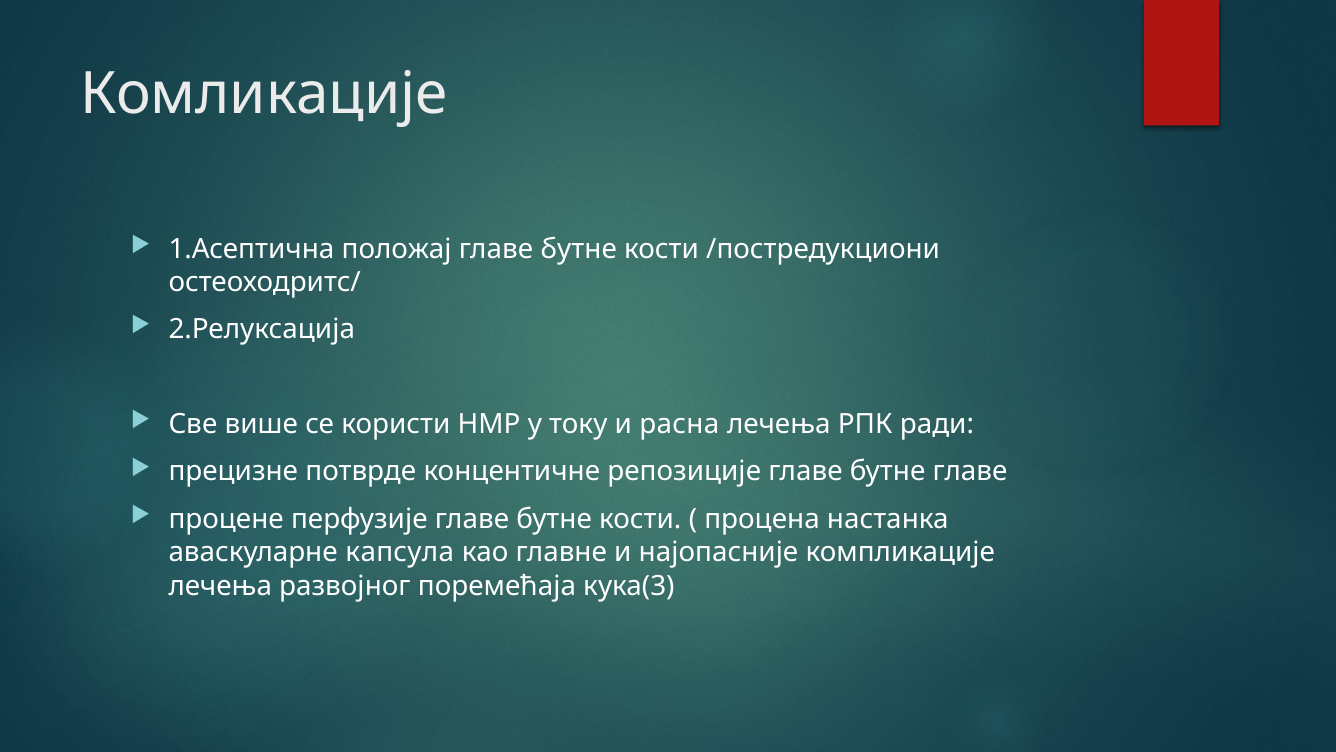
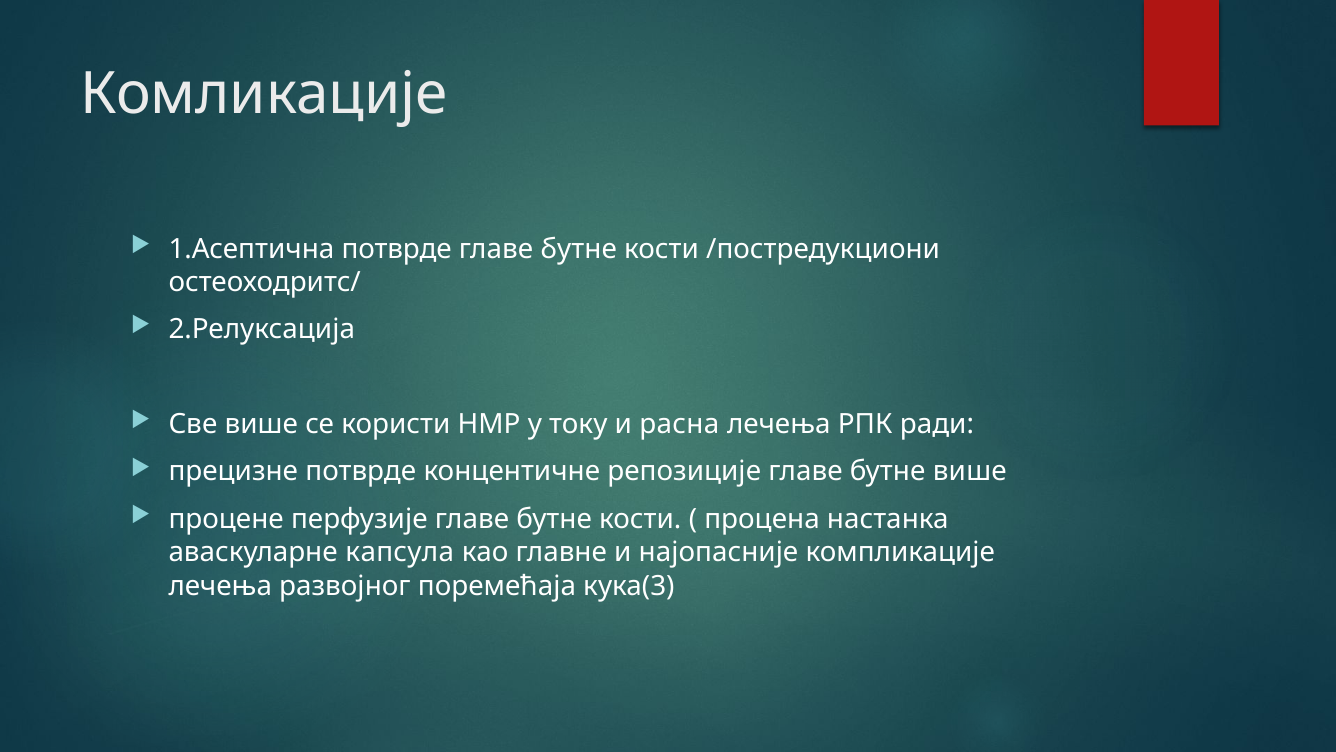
1.Асептична положај: положај -> потврде (397, 249)
бутне главе: главе -> више (970, 471)
